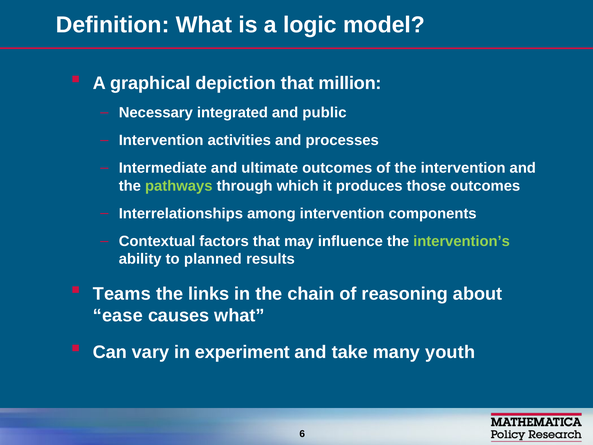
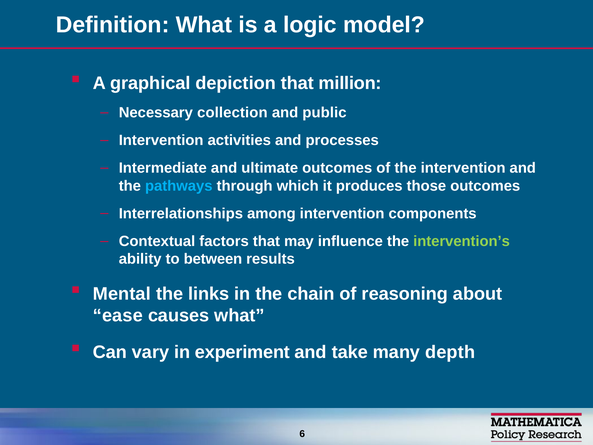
integrated: integrated -> collection (232, 113)
pathways colour: light green -> light blue (179, 186)
planned: planned -> between (213, 259)
Teams: Teams -> Mental (122, 294)
youth: youth -> depth (450, 352)
